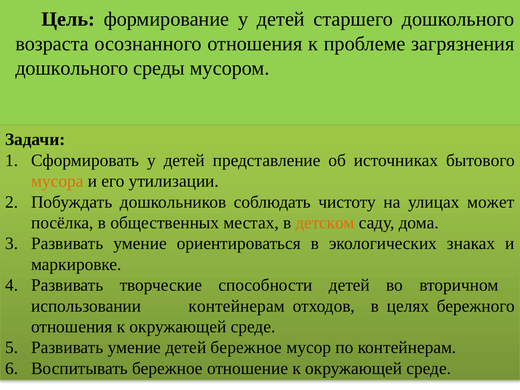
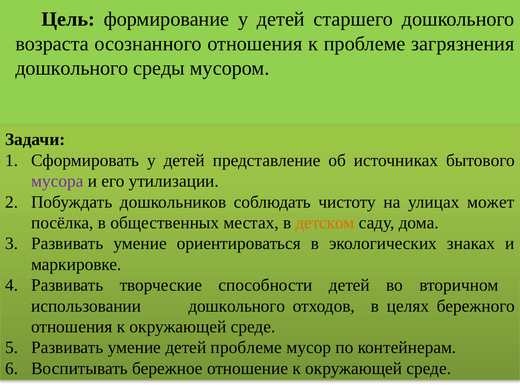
мусора colour: orange -> purple (57, 181)
использовании контейнерам: контейнерам -> дошкольного (237, 306)
детей бережное: бережное -> проблеме (246, 348)
